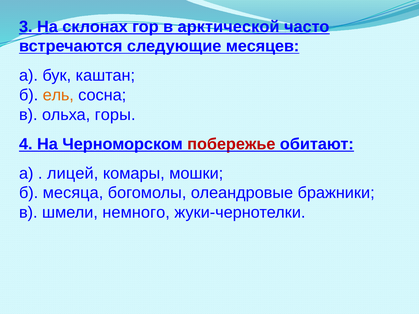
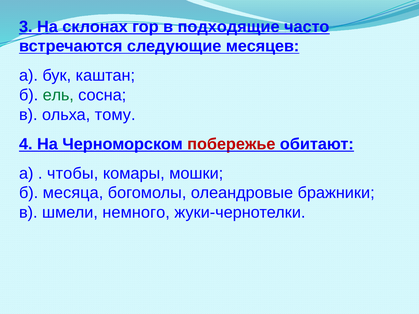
арктической: арктической -> подходящие (229, 27)
ель colour: orange -> green (58, 95)
горы: горы -> тому (115, 115)
лицей: лицей -> чтобы (73, 173)
